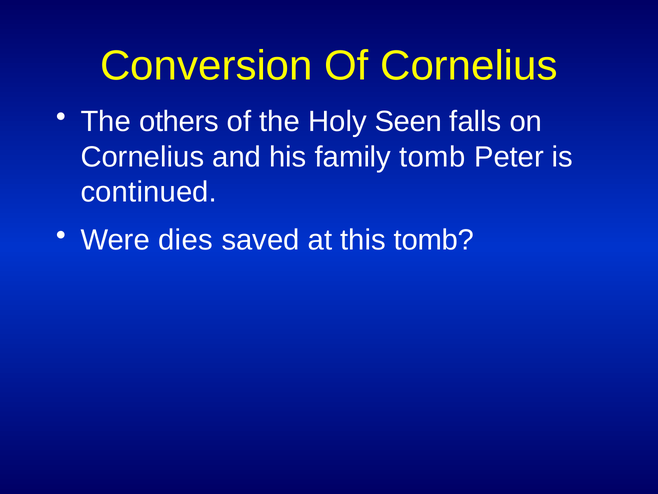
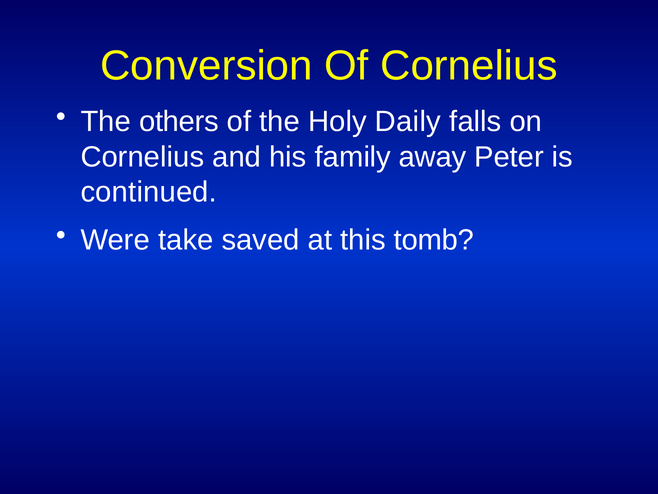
Seen: Seen -> Daily (408, 122)
family tomb: tomb -> away (433, 157)
dies: dies -> take (186, 240)
